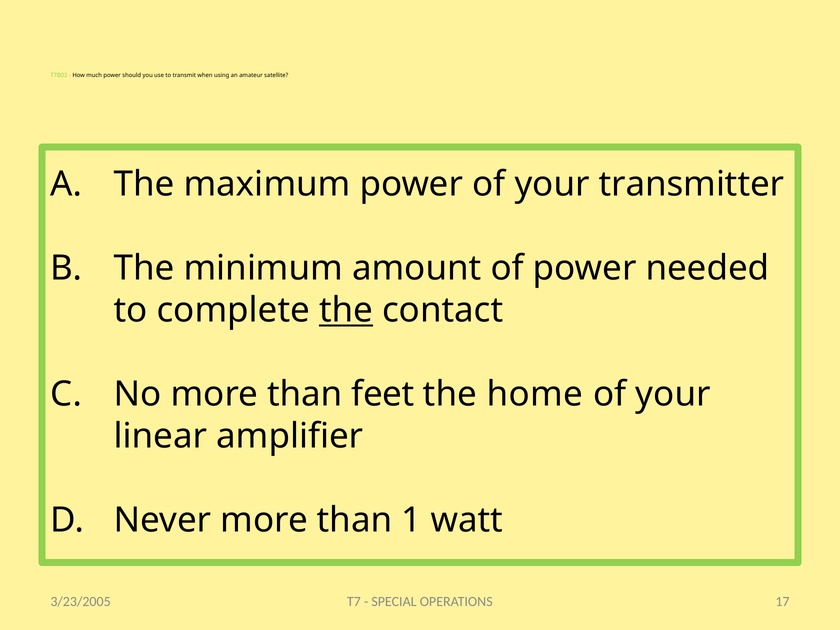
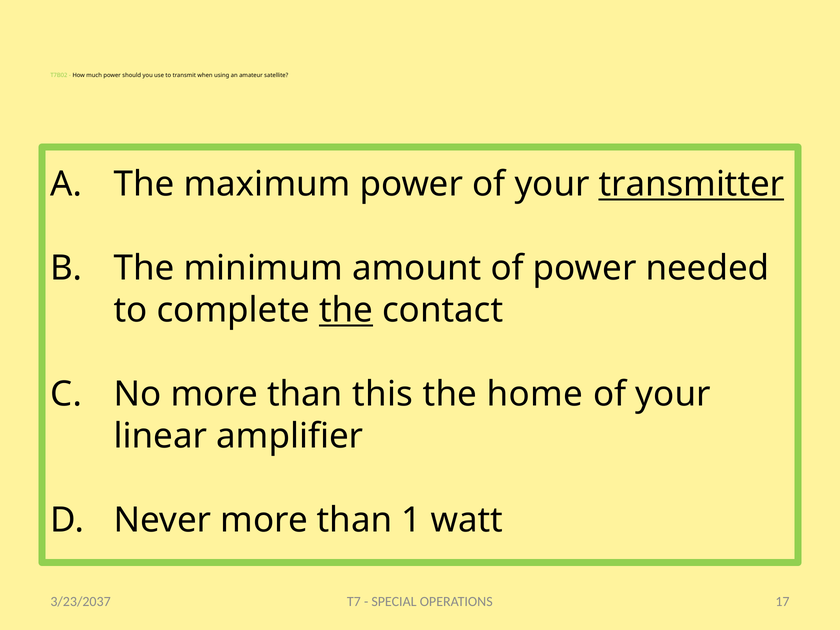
transmitter underline: none -> present (691, 184)
feet: feet -> this (383, 394)
3/23/2005: 3/23/2005 -> 3/23/2037 (81, 602)
